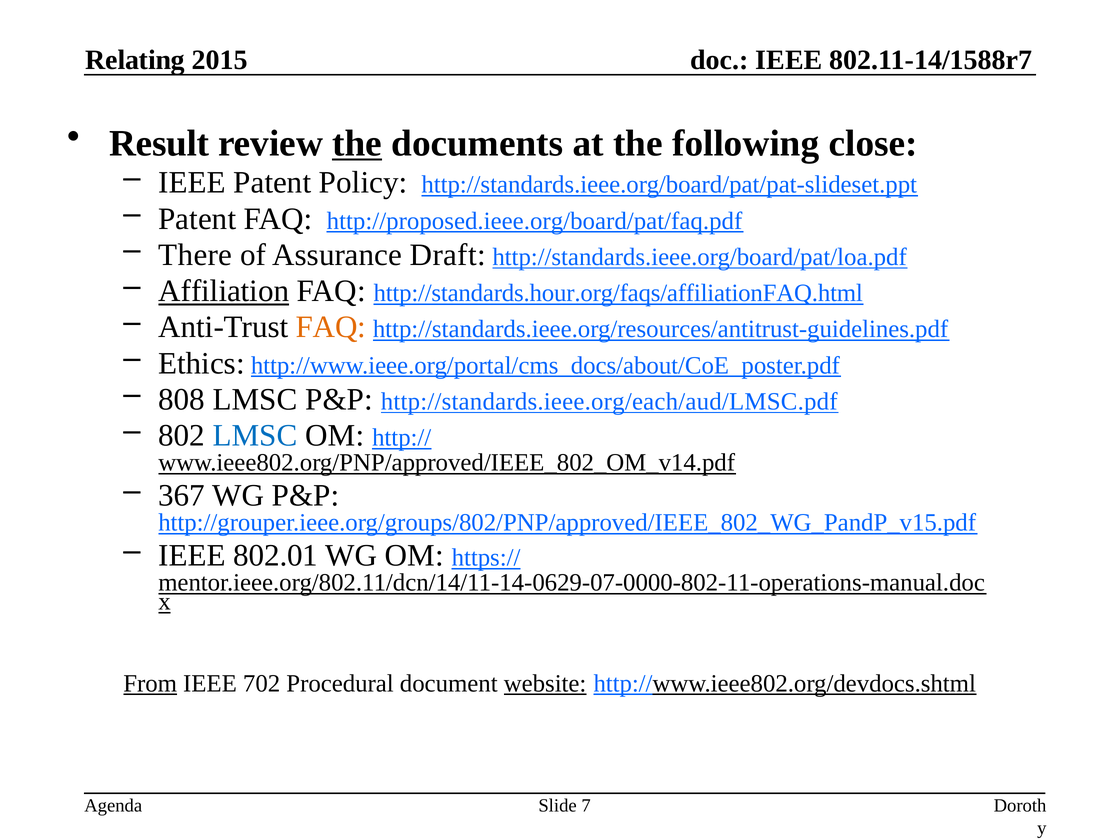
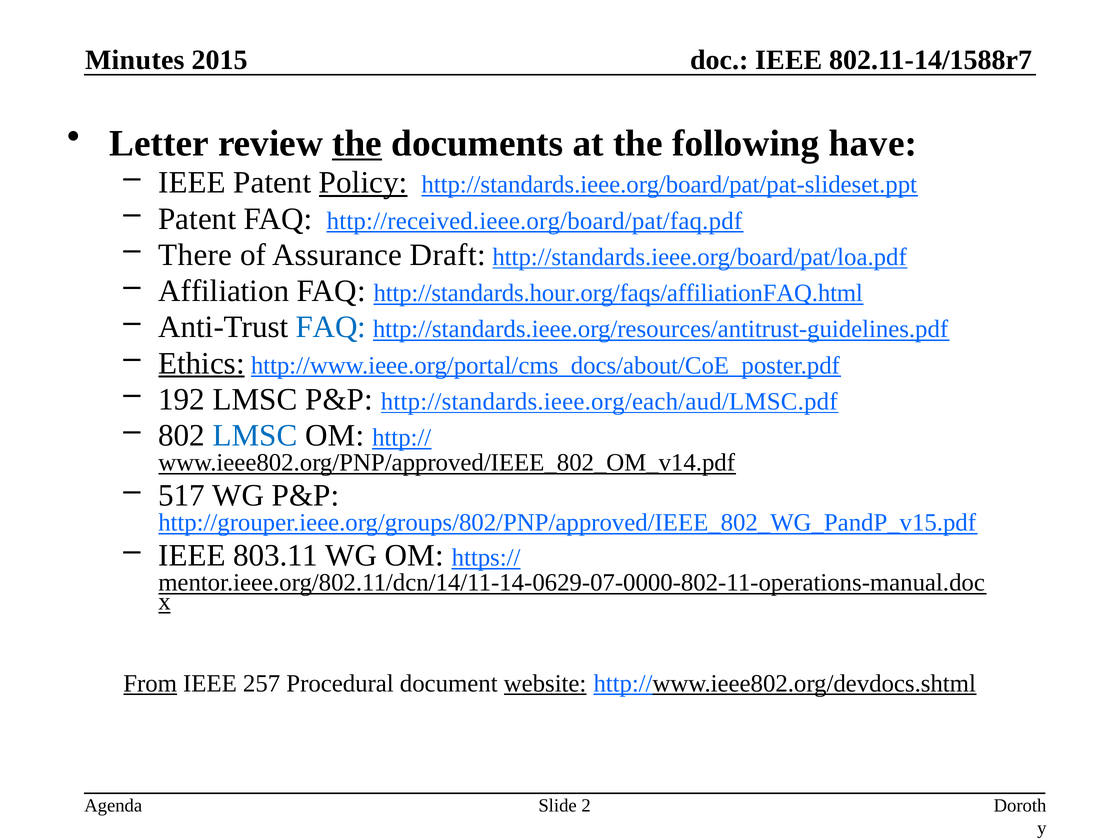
Relating: Relating -> Minutes (135, 60)
Result: Result -> Letter (159, 143)
close: close -> have (873, 143)
Policy underline: none -> present (363, 183)
http://proposed.ieee.org/board/pat/faq.pdf: http://proposed.ieee.org/board/pat/faq.pdf -> http://received.ieee.org/board/pat/faq.pdf (534, 221)
Affiliation underline: present -> none (224, 291)
FAQ colour: orange -> blue (331, 327)
Ethics underline: none -> present (201, 363)
808: 808 -> 192 (182, 399)
367: 367 -> 517 (182, 495)
802.01: 802.01 -> 803.11 (276, 556)
702: 702 -> 257 (262, 683)
7: 7 -> 2 (586, 806)
